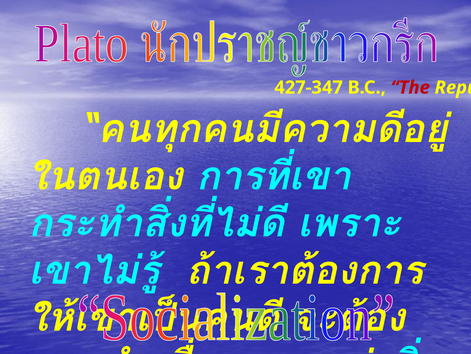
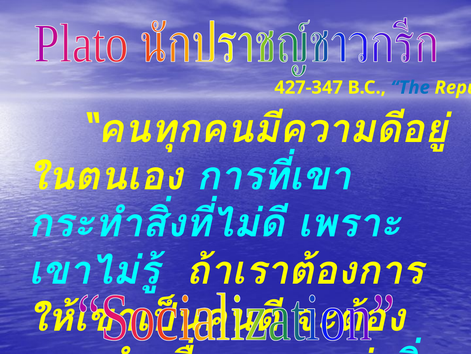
The colour: red -> blue (410, 87)
